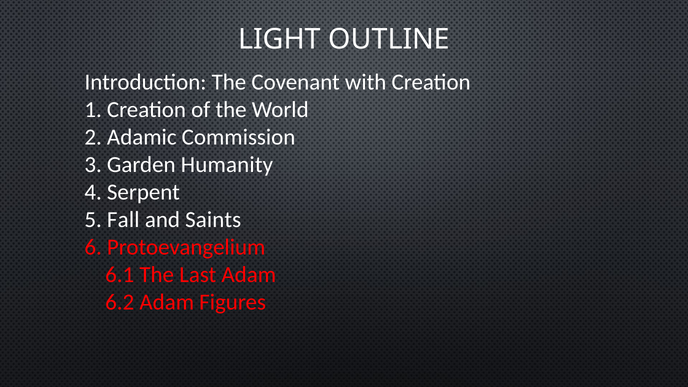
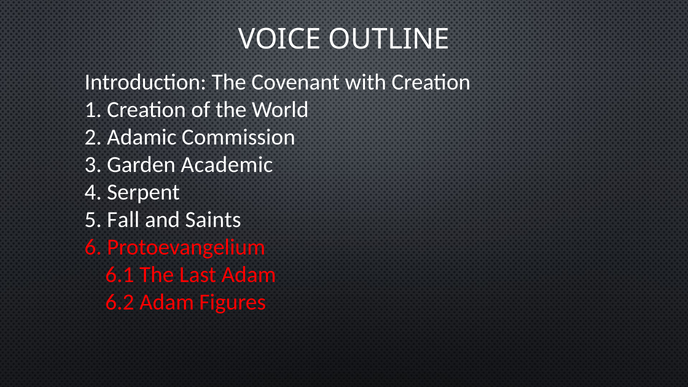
LIGHT: LIGHT -> VOICE (280, 40)
Humanity: Humanity -> Academic (227, 165)
